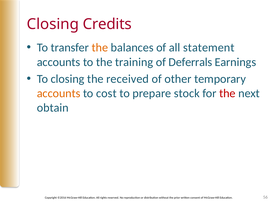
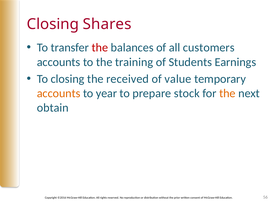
Credits: Credits -> Shares (107, 24)
the colour: orange -> red (100, 48)
statement: statement -> customers (209, 48)
Deferrals: Deferrals -> Students (190, 62)
other: other -> value (178, 79)
cost: cost -> year (107, 93)
the colour: red -> orange (227, 93)
